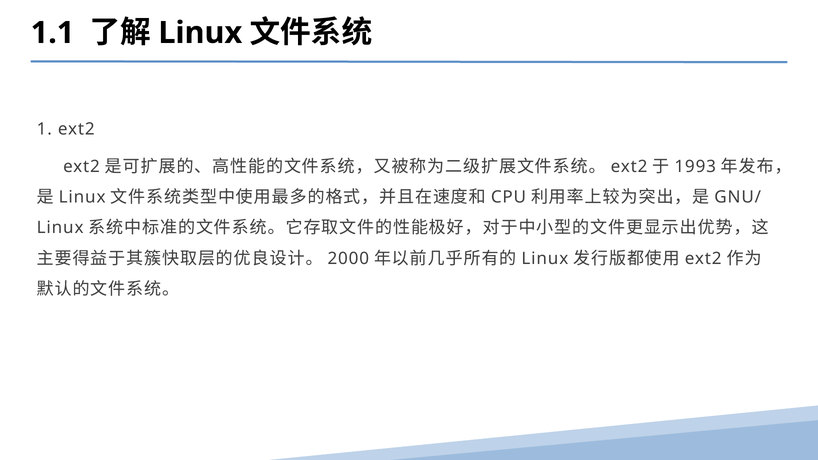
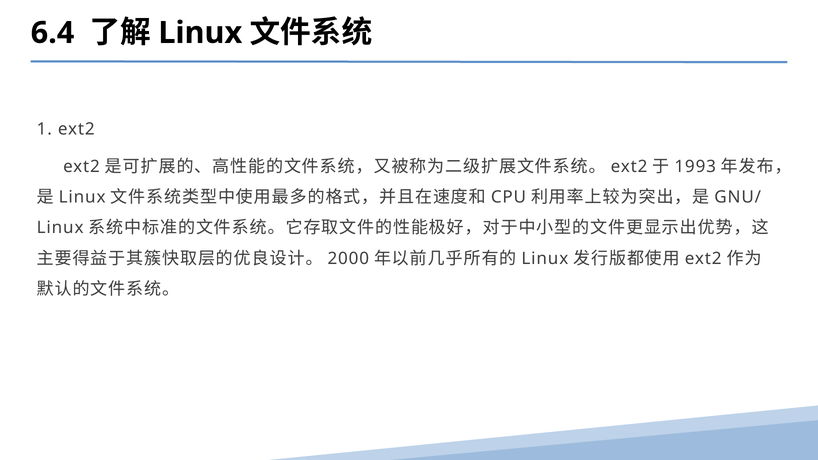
1.1: 1.1 -> 6.4 (52, 33)
